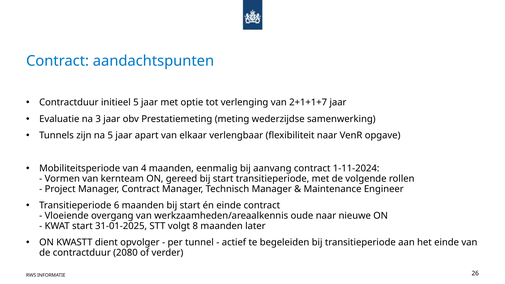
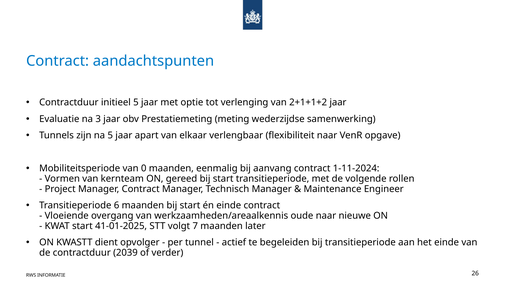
2+1+1+7: 2+1+1+7 -> 2+1+1+2 (308, 102)
4: 4 -> 0 (144, 169)
31-01-2025: 31-01-2025 -> 41-01-2025 (121, 226)
8: 8 -> 7 (195, 226)
2080: 2080 -> 2039 (125, 253)
